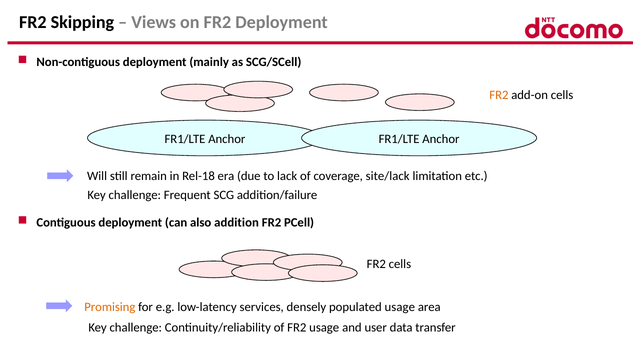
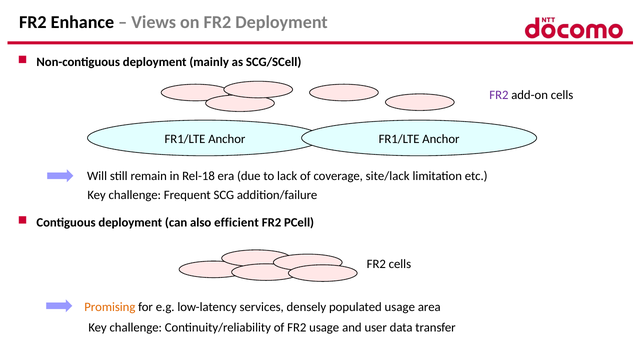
Skipping: Skipping -> Enhance (82, 22)
FR2 colour: orange -> purple (499, 95)
addition: addition -> efficient (236, 222)
